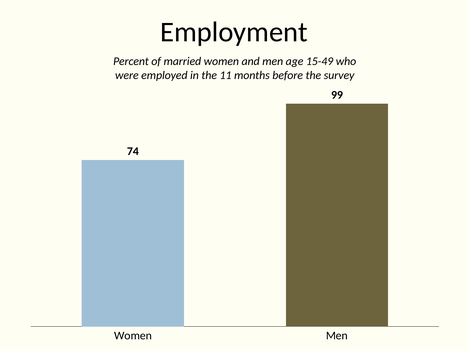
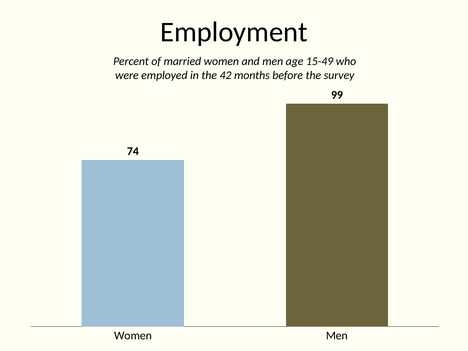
11: 11 -> 42 (226, 75)
